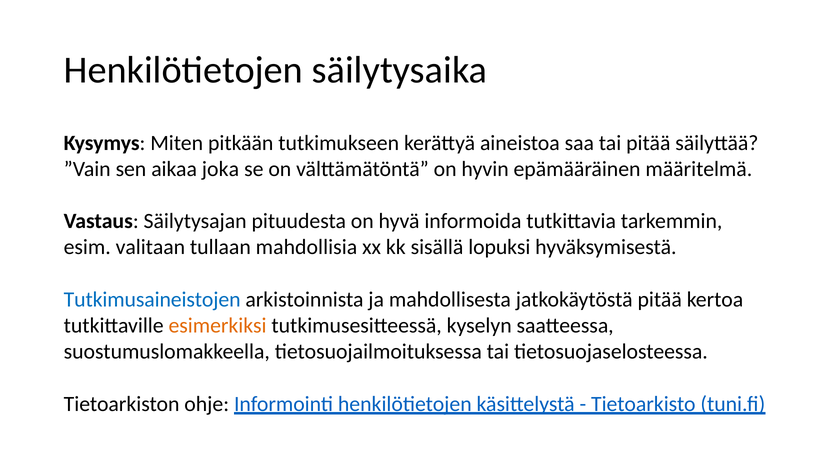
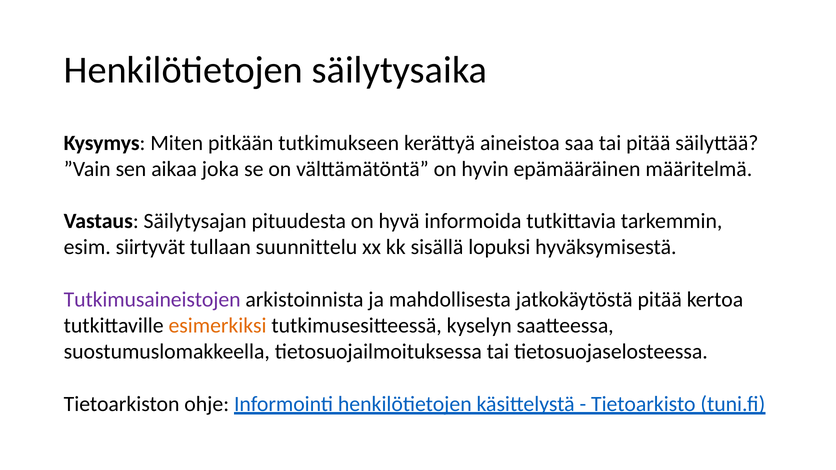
valitaan: valitaan -> siirtyvät (150, 247)
mahdollisia: mahdollisia -> suunnittelu (306, 247)
Tutkimusaineistojen colour: blue -> purple (152, 300)
